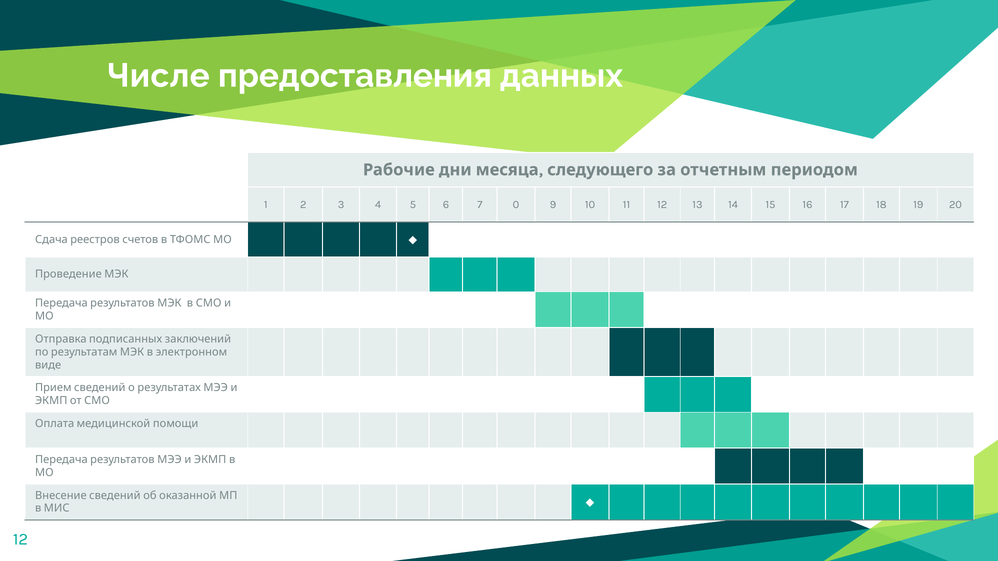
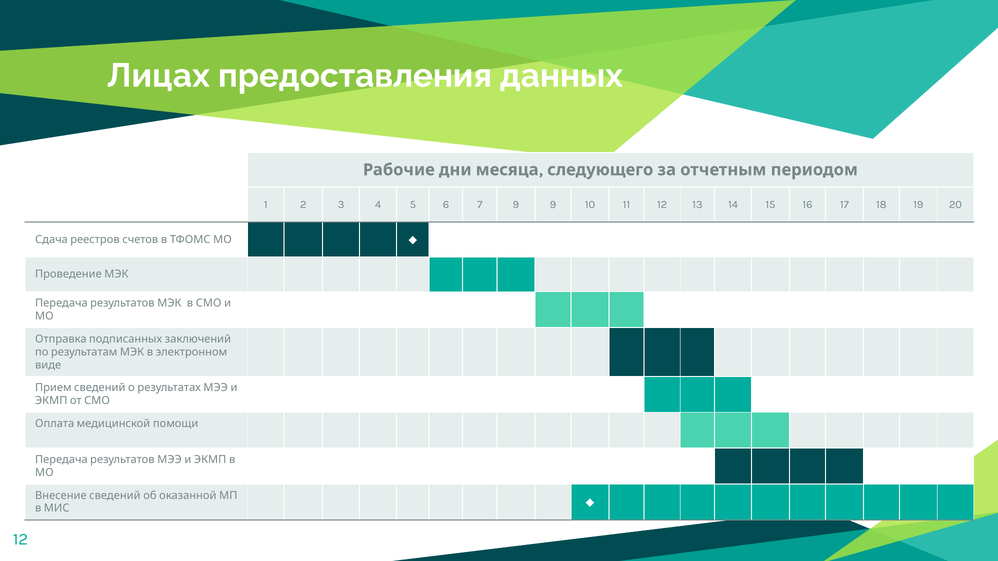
Числе: Числе -> Лицах (158, 76)
7 0: 0 -> 9 (516, 205)
